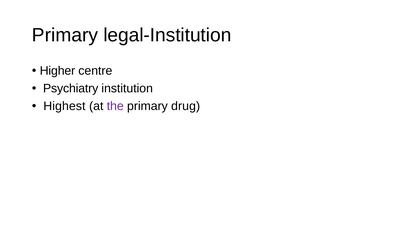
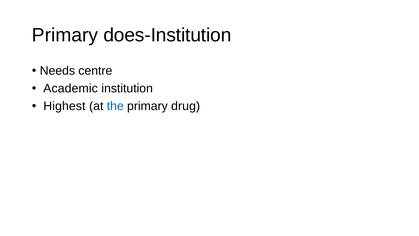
legal-Institution: legal-Institution -> does-Institution (167, 35)
Higher: Higher -> Needs (57, 71)
Psychiatry: Psychiatry -> Academic (71, 88)
the colour: purple -> blue (115, 106)
